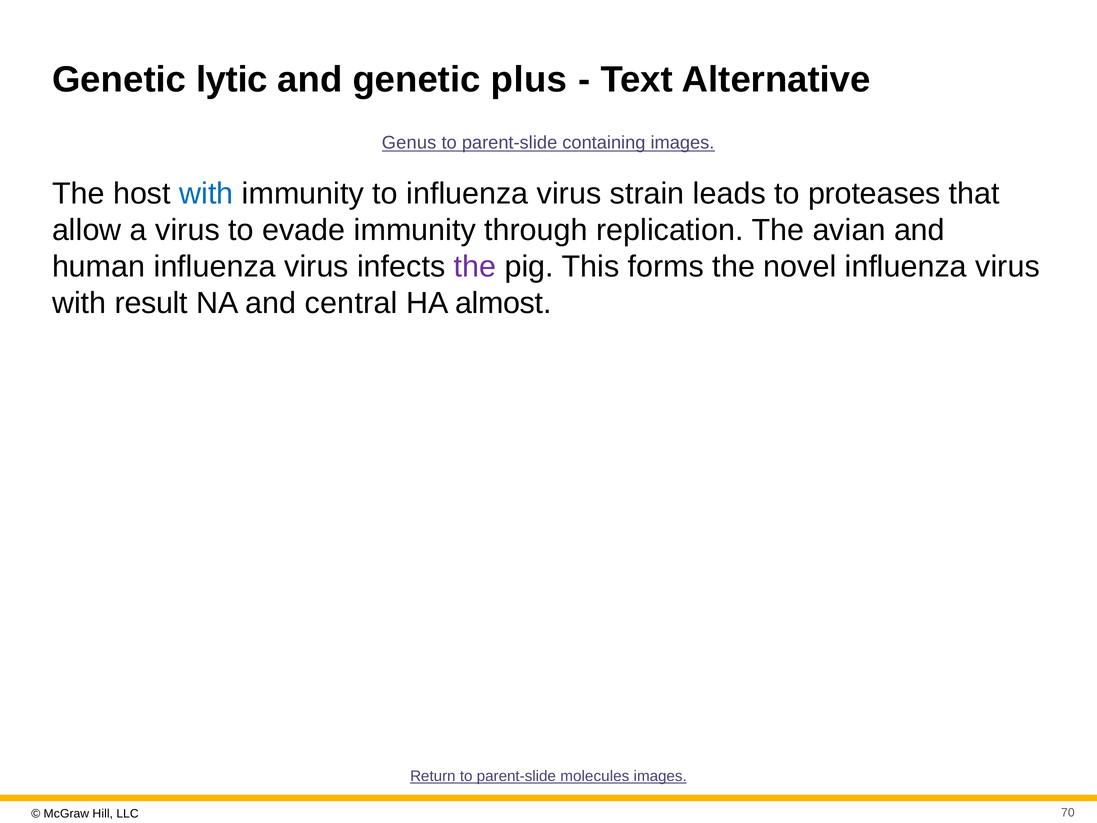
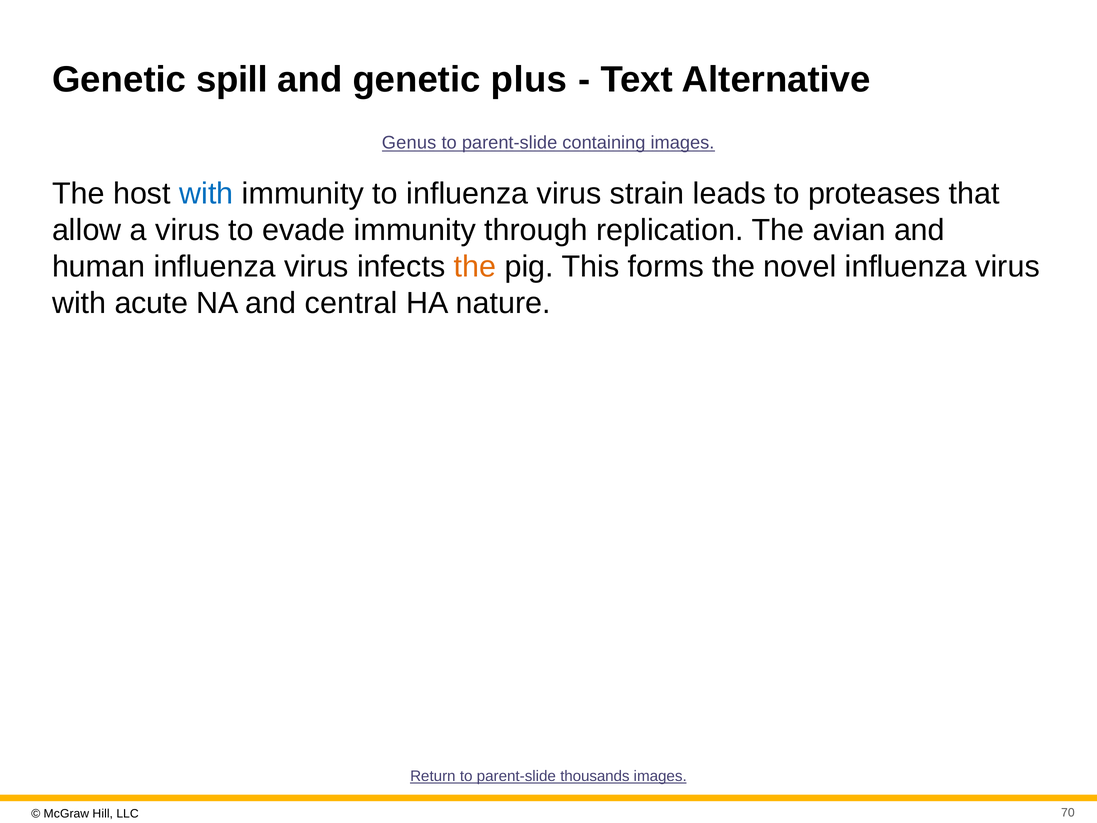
lytic: lytic -> spill (232, 80)
the colour: purple -> orange (475, 267)
result: result -> acute (151, 303)
almost: almost -> nature (503, 303)
molecules: molecules -> thousands (595, 776)
